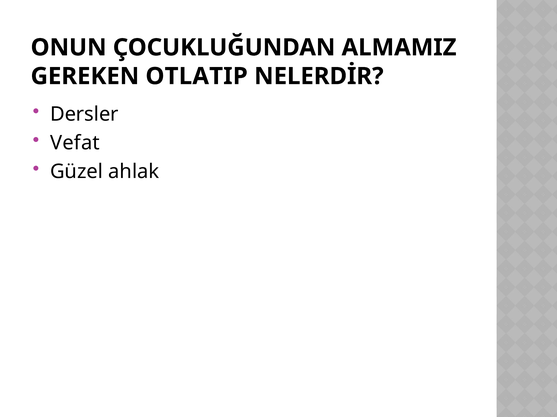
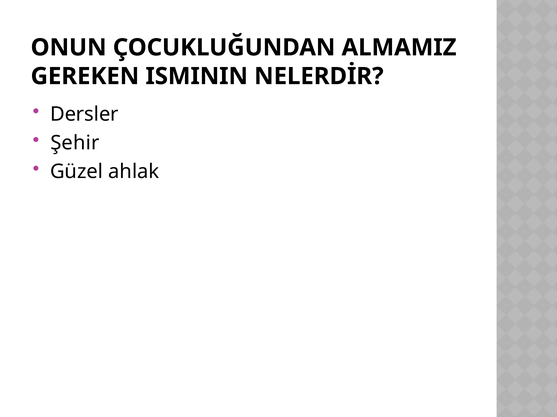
OTLATIP: OTLATIP -> ISMININ (197, 76)
Vefat: Vefat -> Şehir (75, 143)
